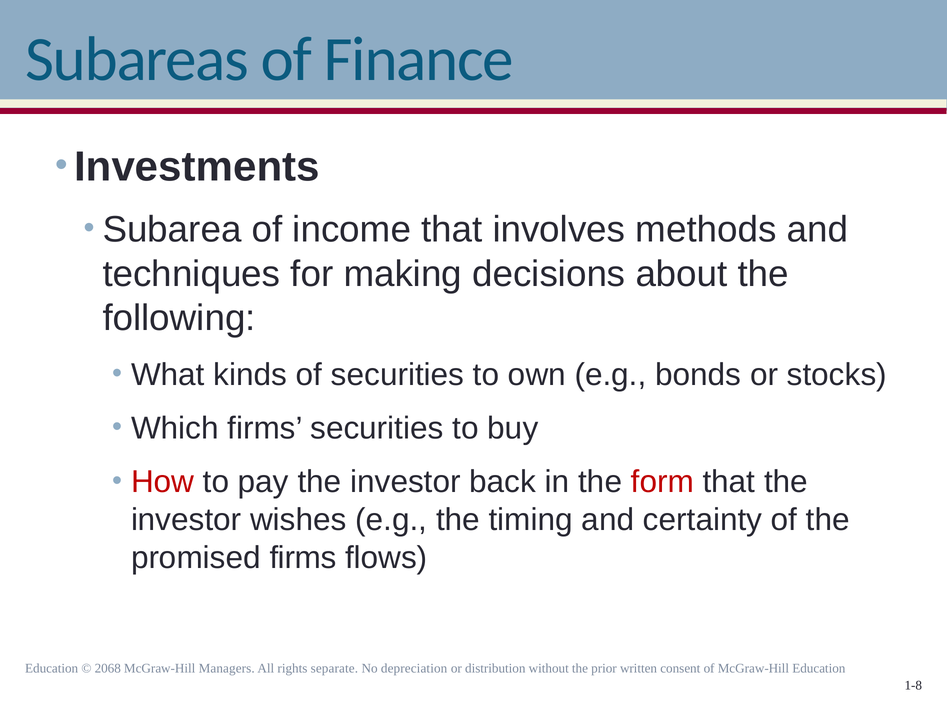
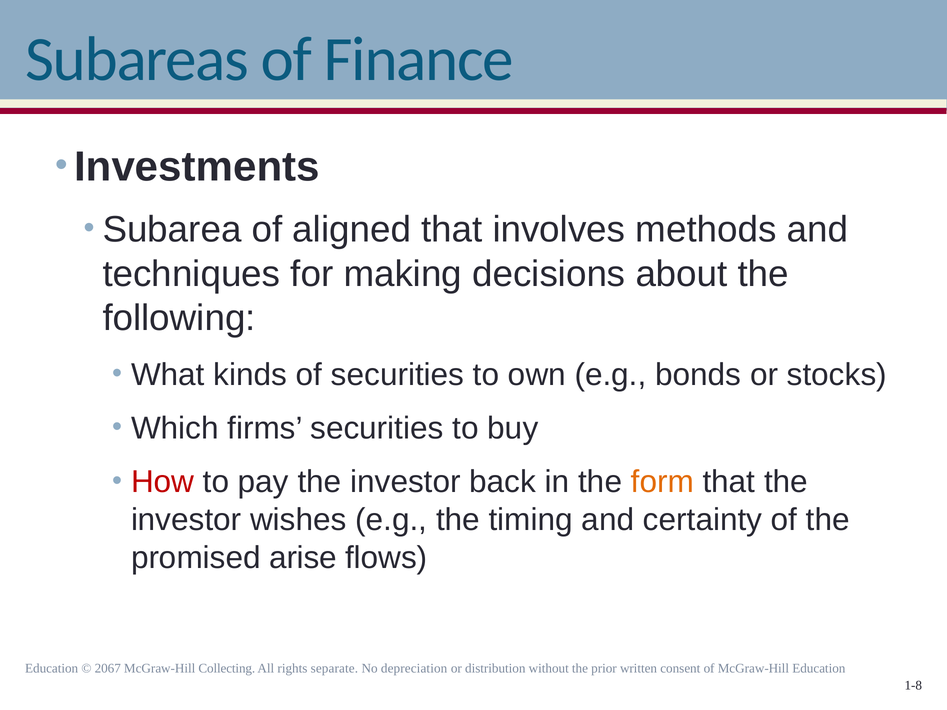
income: income -> aligned (352, 230)
form colour: red -> orange (662, 482)
promised firms: firms -> arise (303, 558)
2068: 2068 -> 2067 (108, 668)
Managers: Managers -> Collecting (227, 668)
